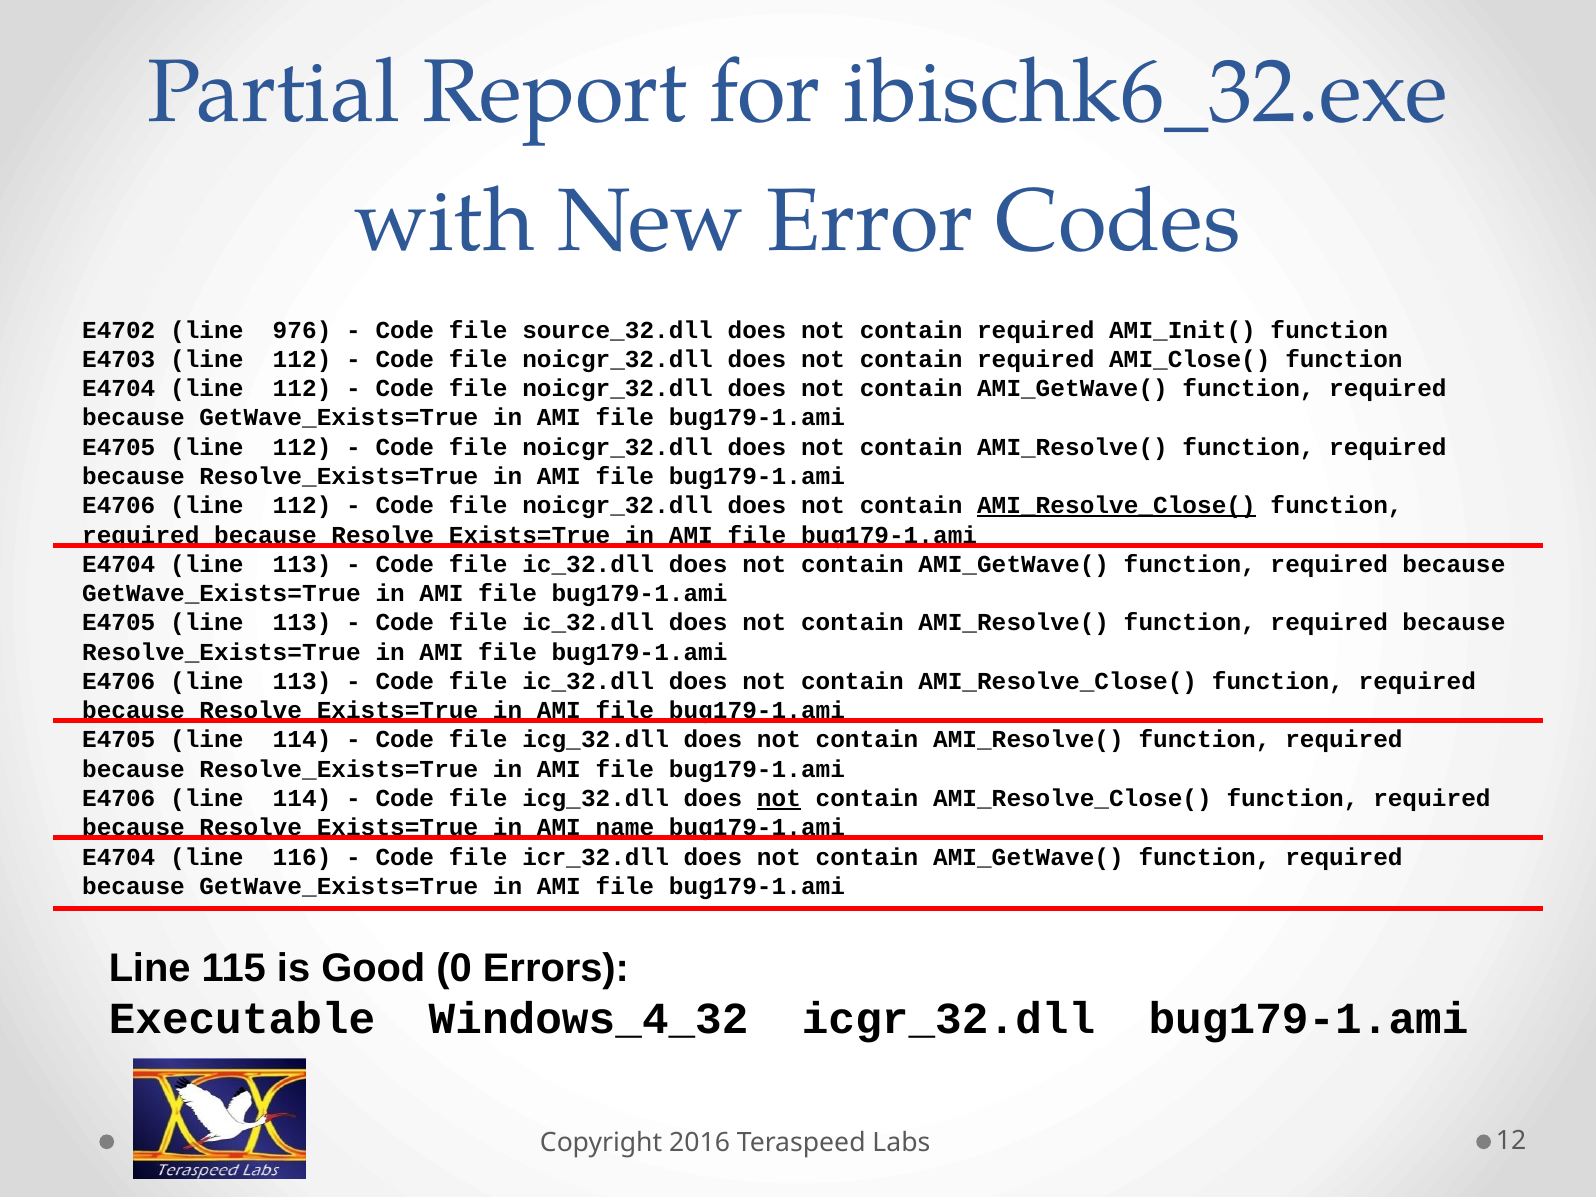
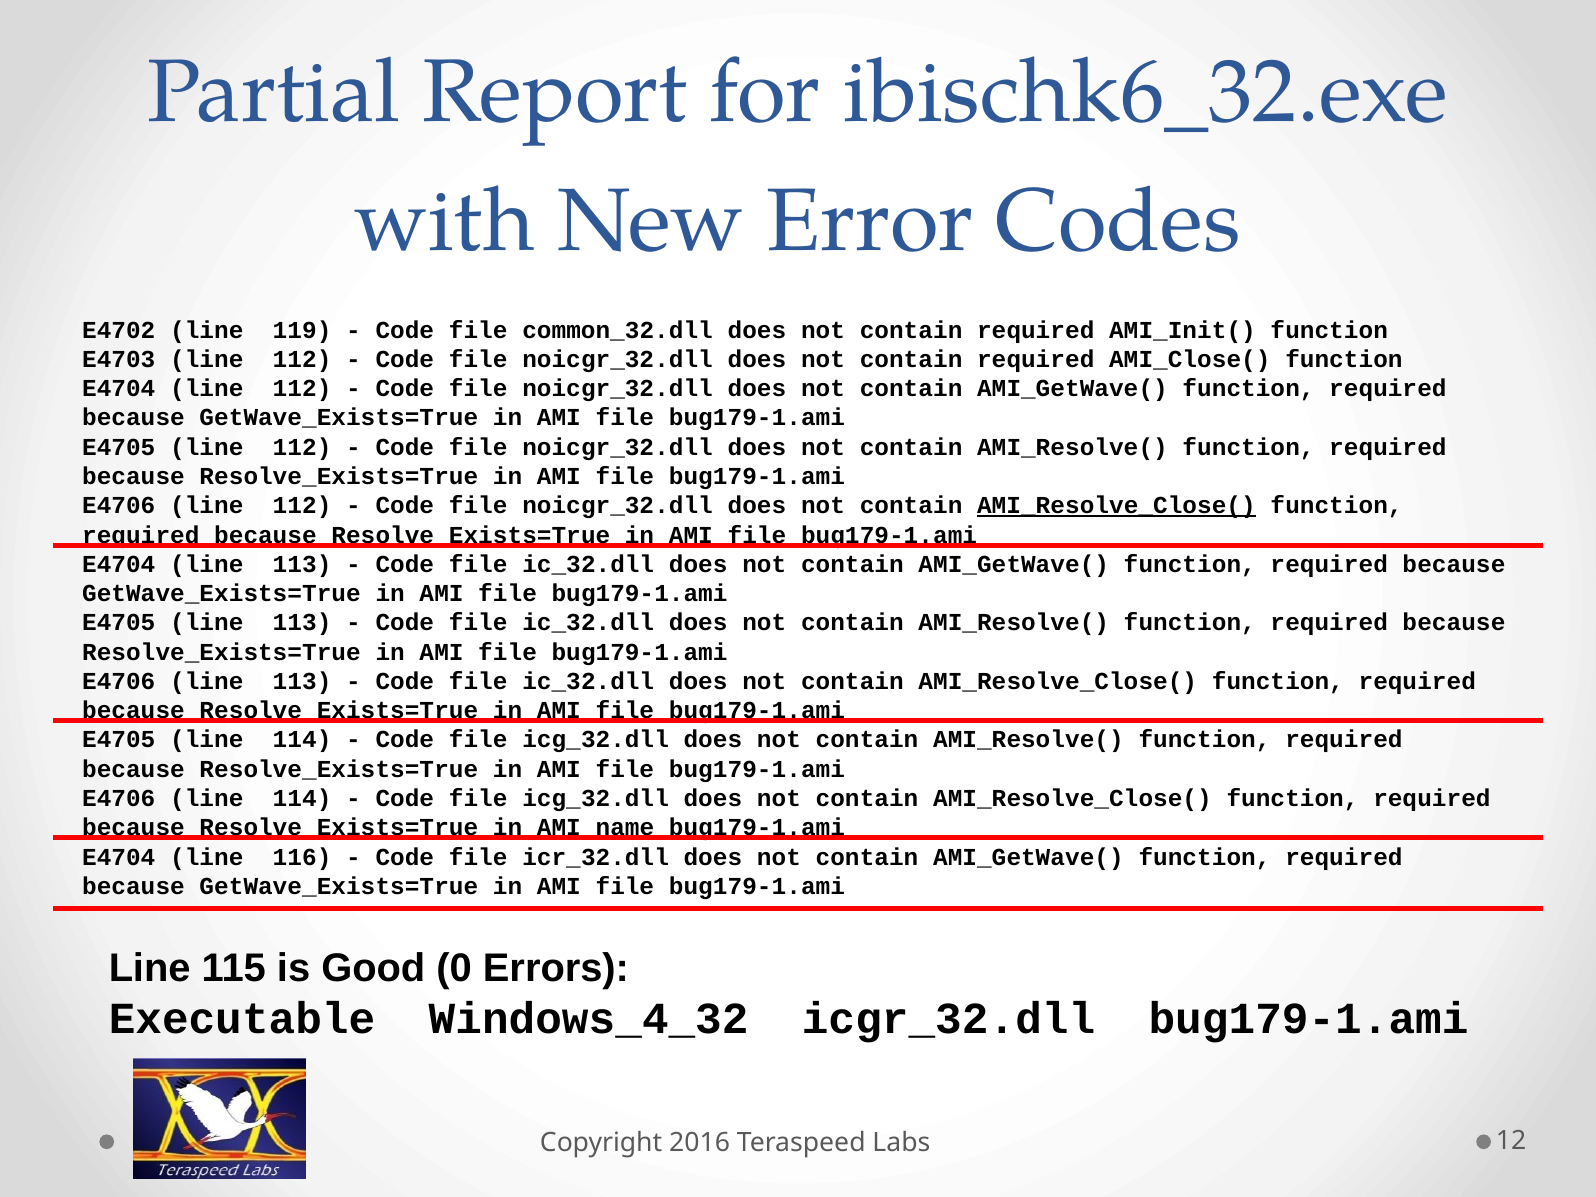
976: 976 -> 119 (302, 330)
source_32.dll: source_32.dll -> common_32.dll (618, 330)
not underline: present -> none (779, 799)
